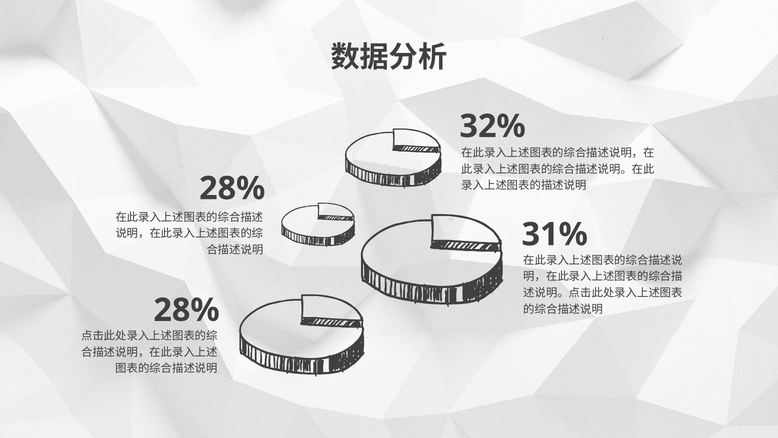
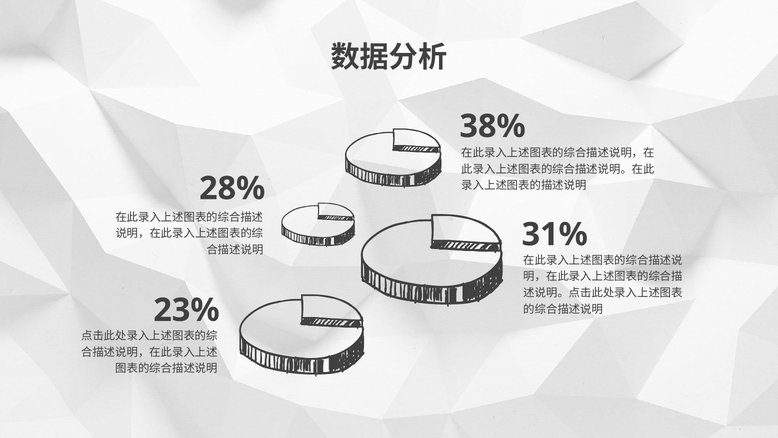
32%: 32% -> 38% (493, 126)
28%: 28% -> 23% (187, 310)
